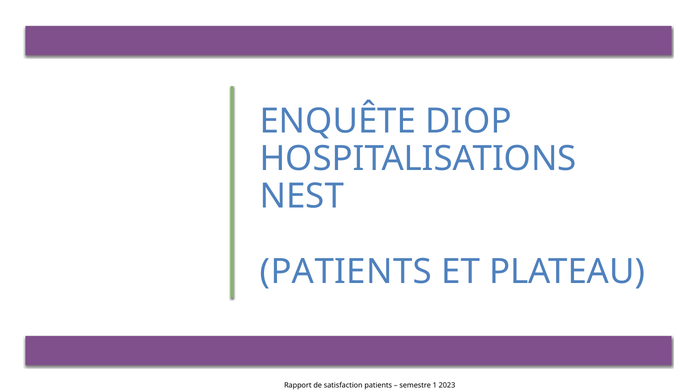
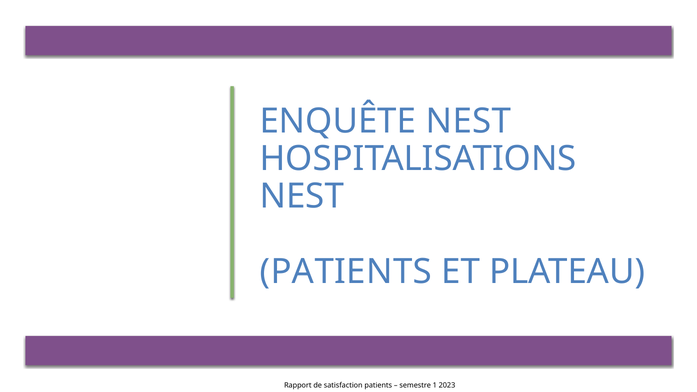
ENQUÊTE DIOP: DIOP -> NEST (468, 121)
